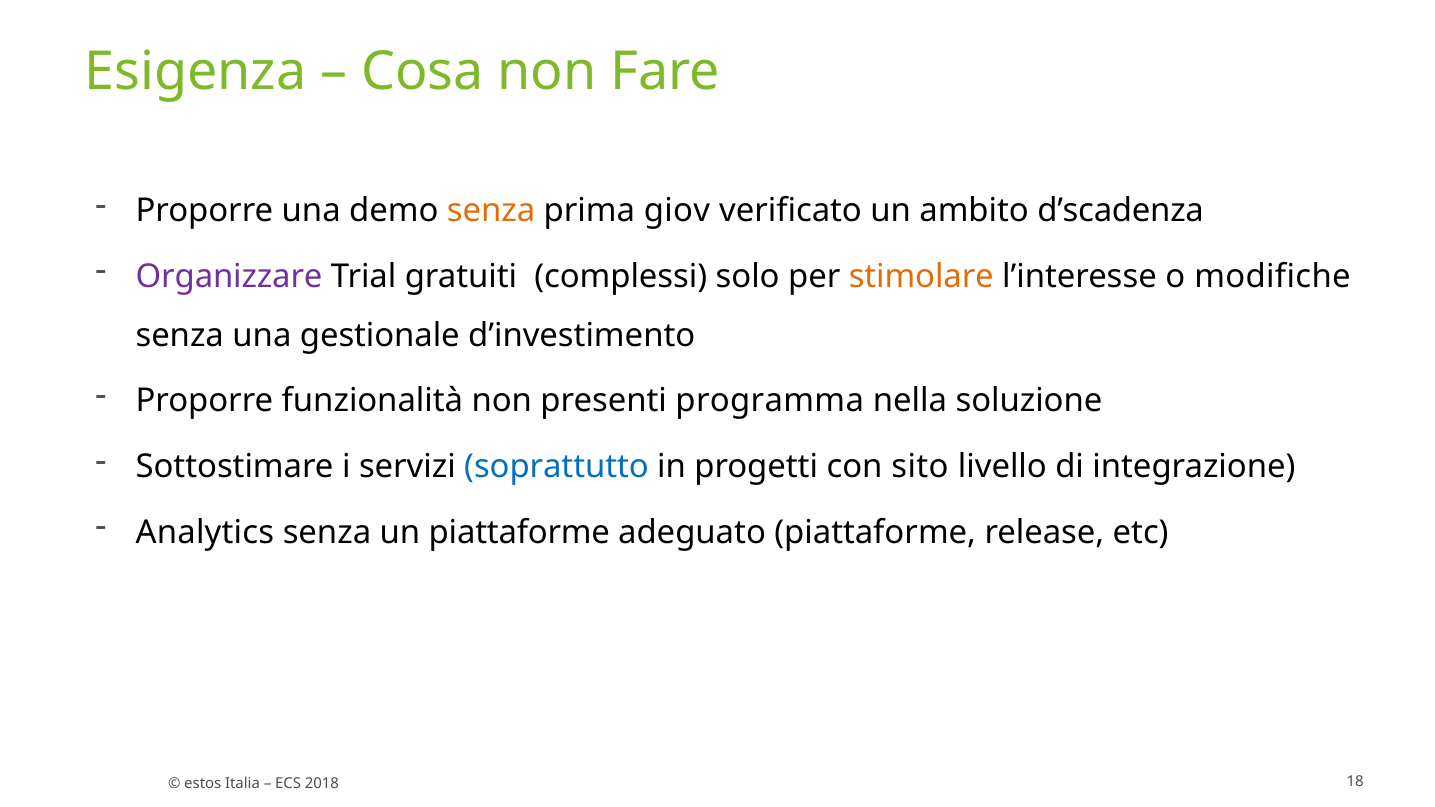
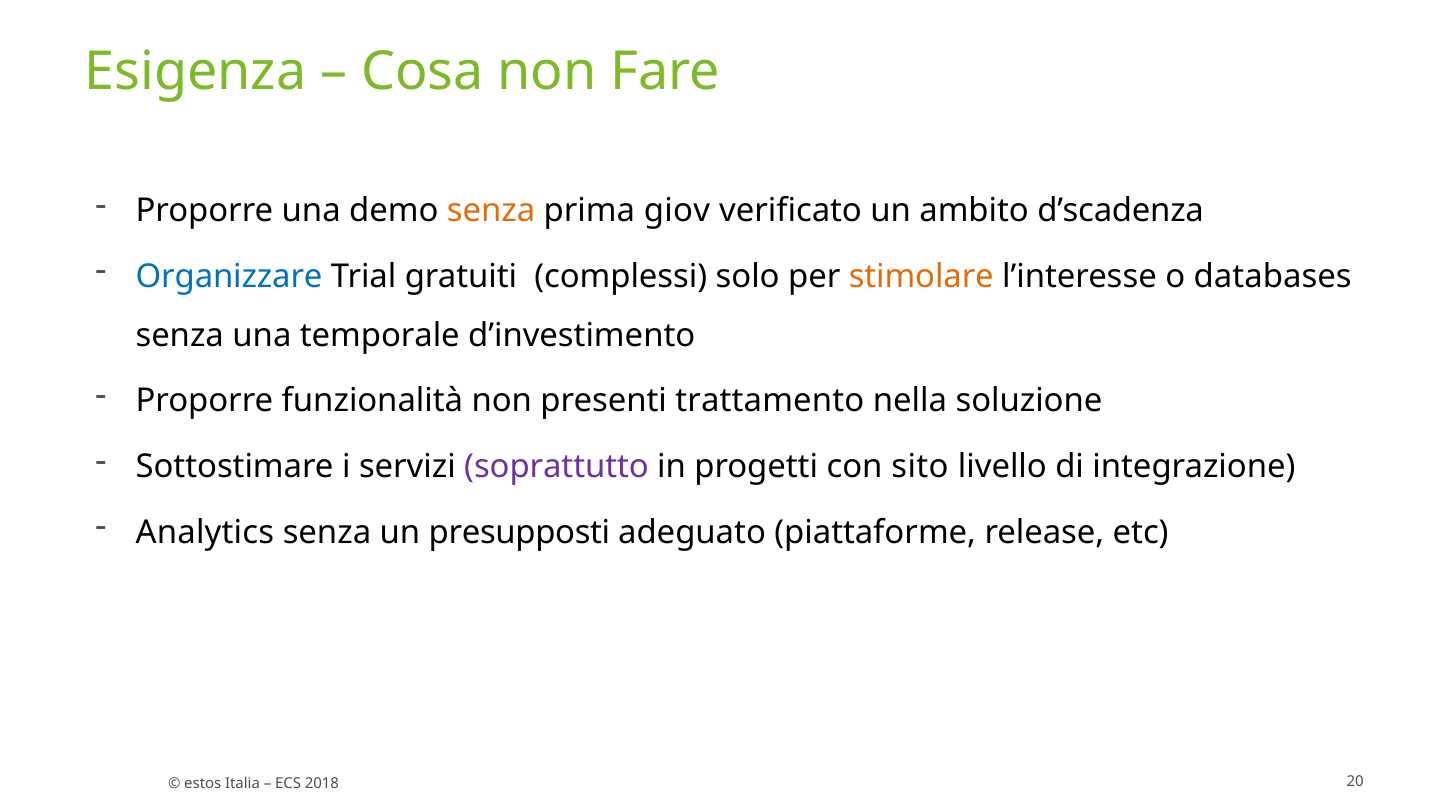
Organizzare colour: purple -> blue (229, 276)
modifiche: modifiche -> databases (1273, 276)
gestionale: gestionale -> temporale (380, 335)
programma: programma -> trattamento (770, 401)
soprattutto colour: blue -> purple (557, 467)
un piattaforme: piattaforme -> presupposti (519, 532)
18: 18 -> 20 (1355, 782)
